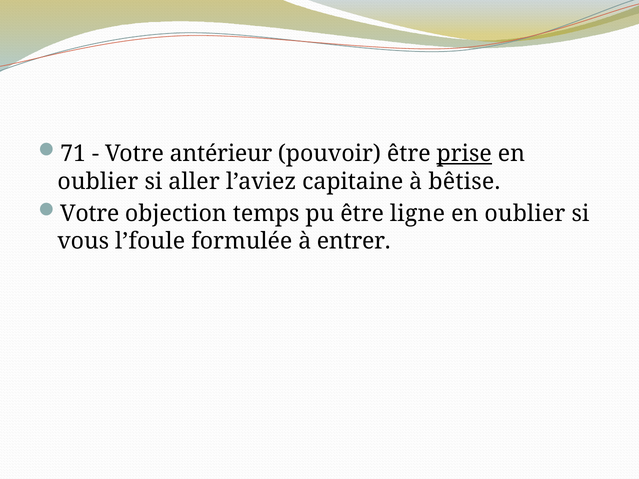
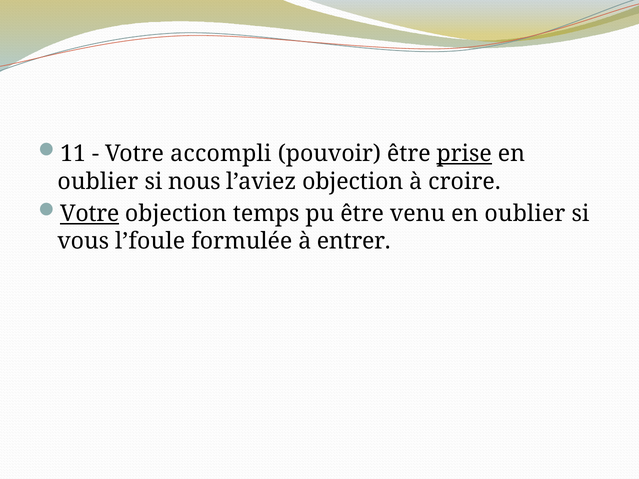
71: 71 -> 11 (73, 154)
antérieur: antérieur -> accompli (221, 154)
aller: aller -> nous (194, 182)
l’aviez capitaine: capitaine -> objection (353, 182)
bêtise: bêtise -> croire (464, 182)
Votre underline: none -> present (90, 214)
ligne: ligne -> venu (418, 214)
